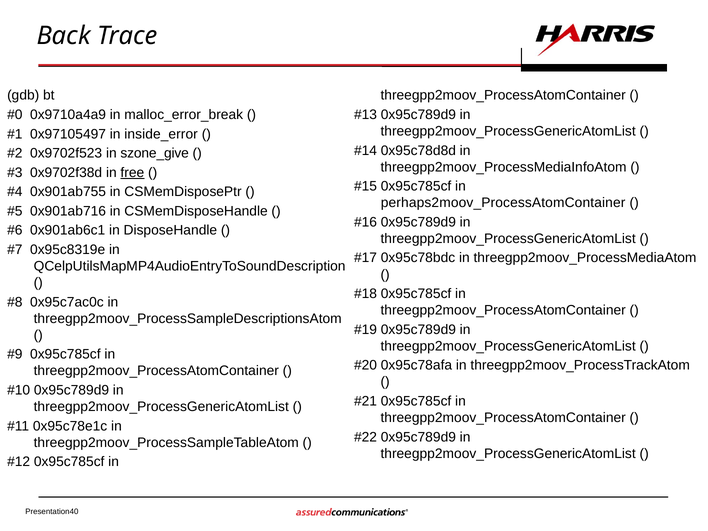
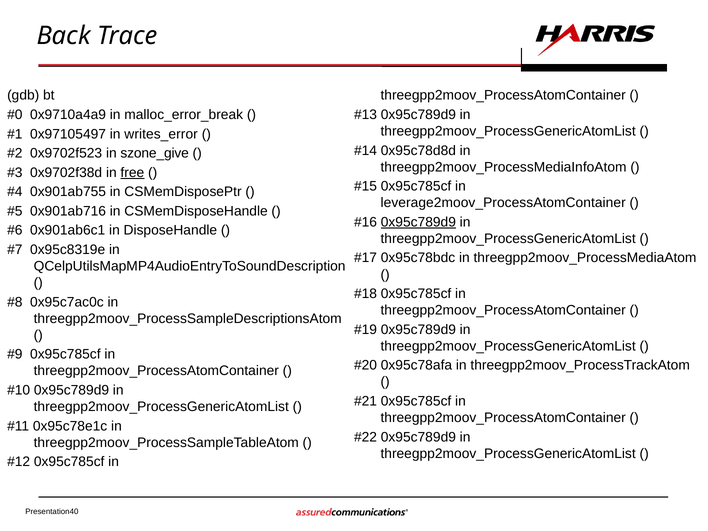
inside_error: inside_error -> writes_error (161, 134)
perhaps2moov_ProcessAtomContainer: perhaps2moov_ProcessAtomContainer -> leverage2moov_ProcessAtomContainer (503, 203)
0x95c789d9 underline: none -> present (418, 222)
